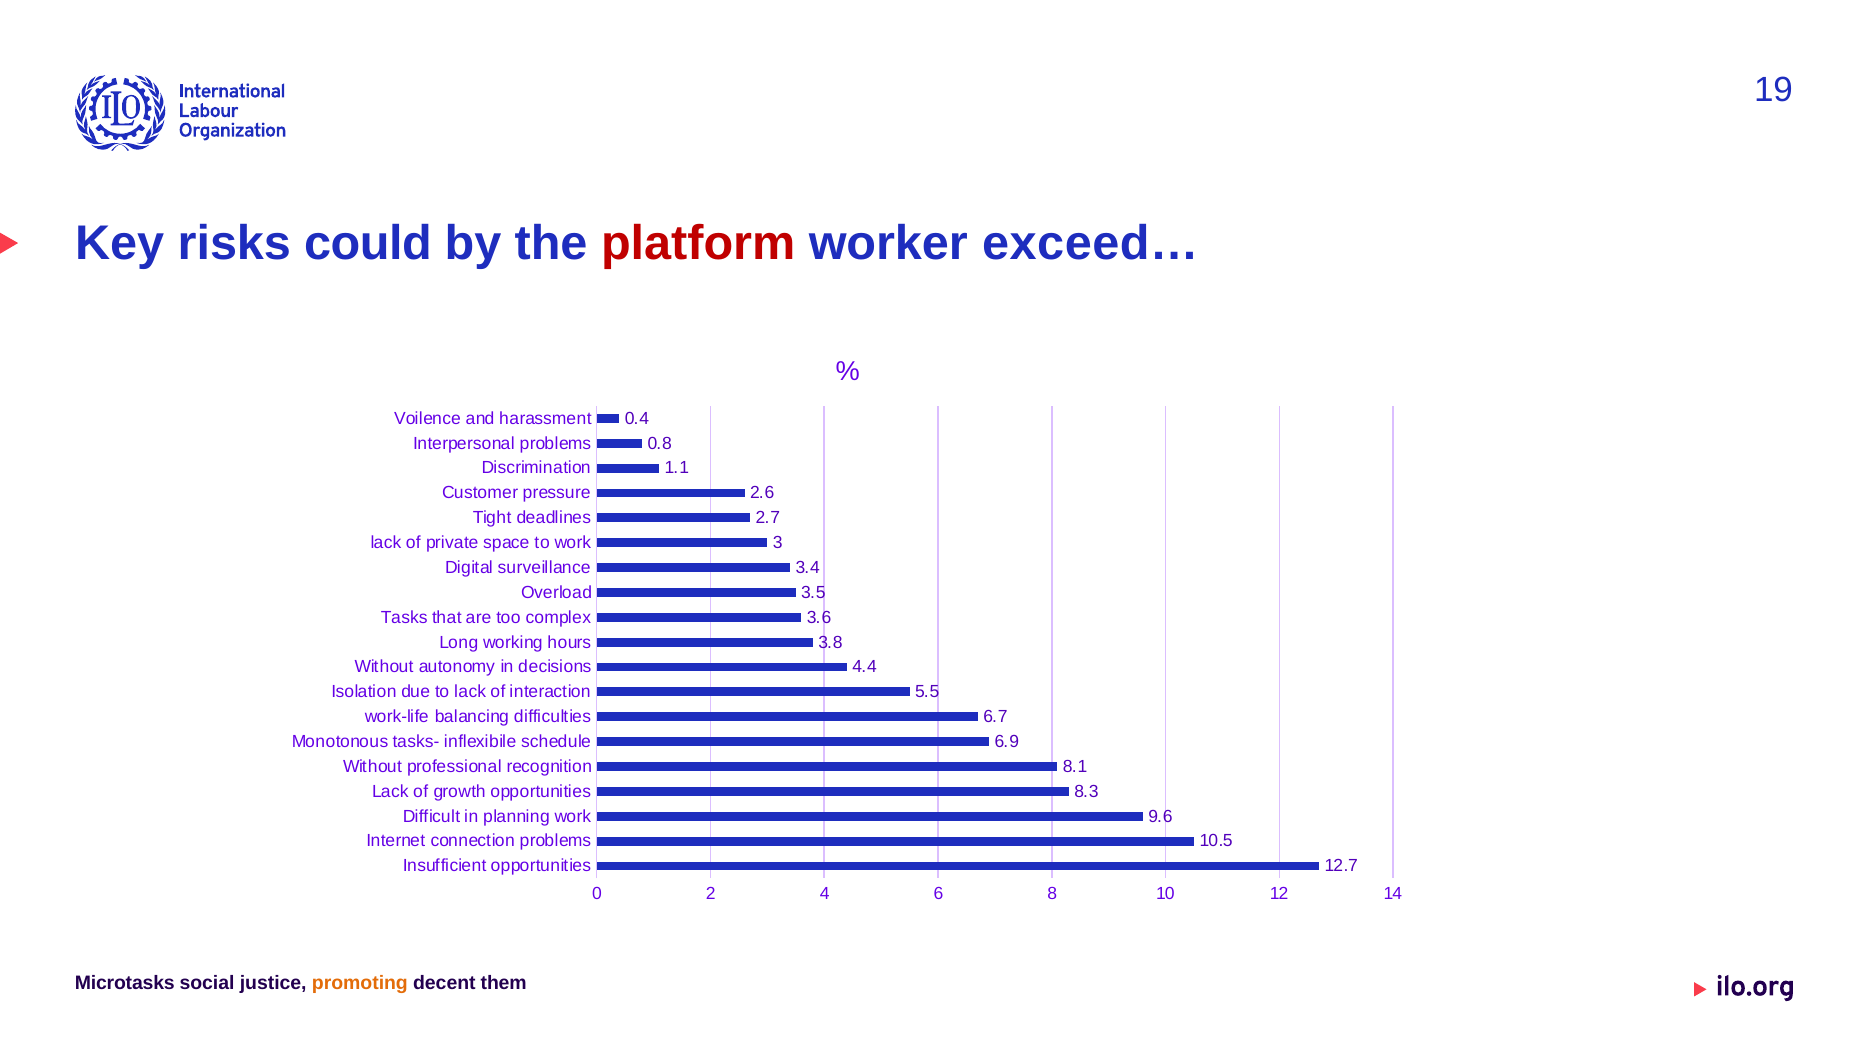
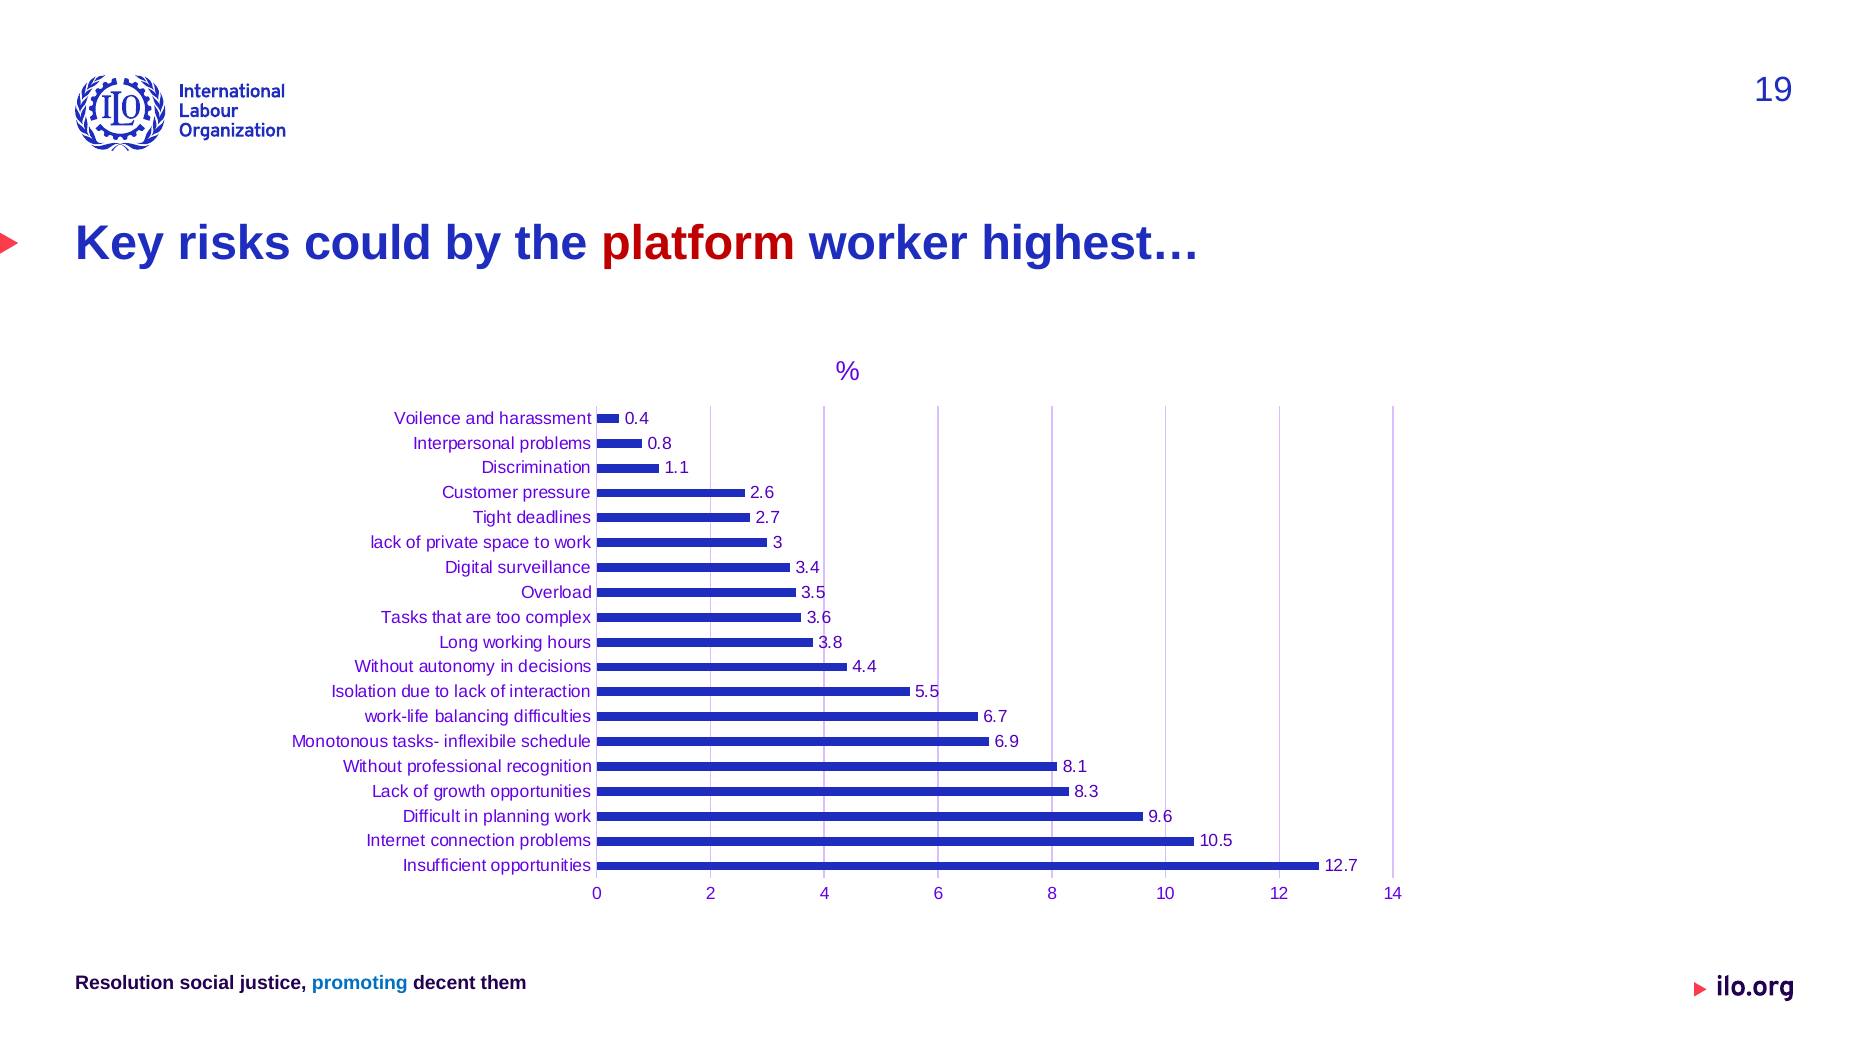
exceed…: exceed… -> highest… (1091, 244)
Microtasks: Microtasks -> Resolution (125, 984)
promoting colour: orange -> blue (360, 984)
